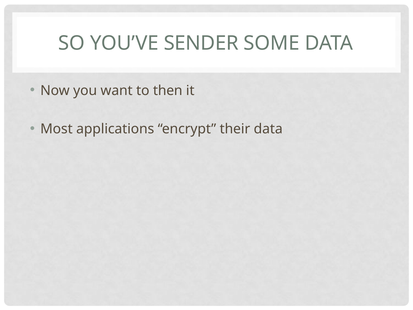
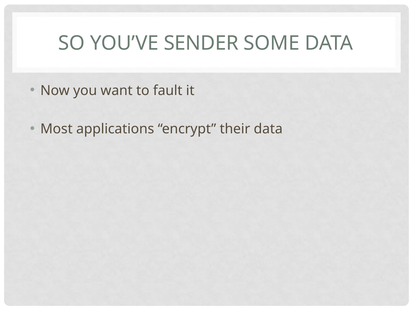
then: then -> fault (168, 90)
